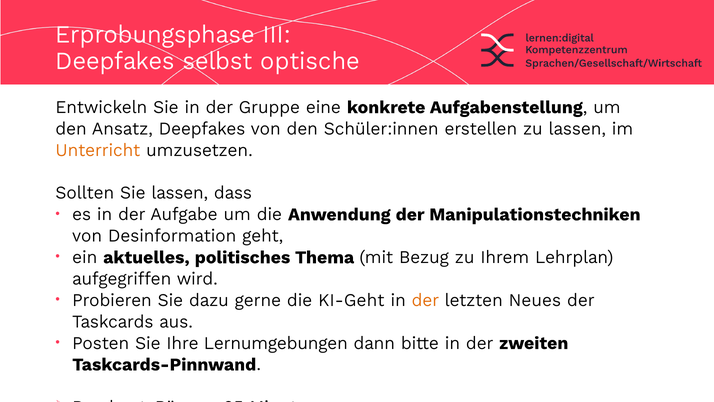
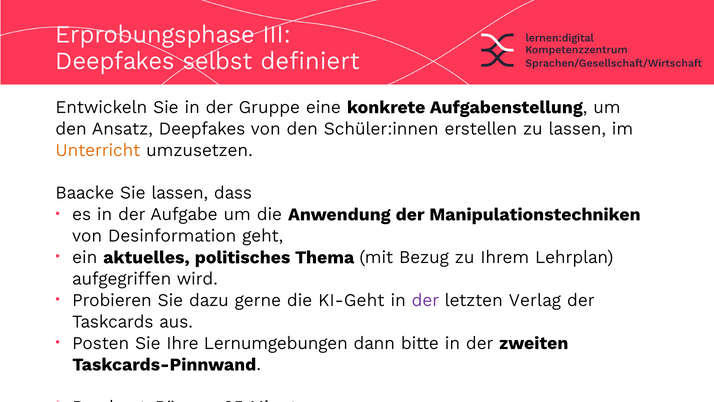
optische: optische -> definiert (310, 61)
Sollten: Sollten -> Baacke (85, 193)
der colour: orange -> purple (425, 300)
Neues: Neues -> Verlag (535, 300)
